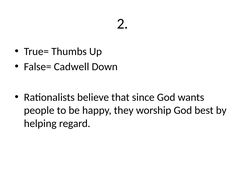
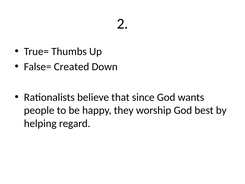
Cadwell: Cadwell -> Created (72, 67)
